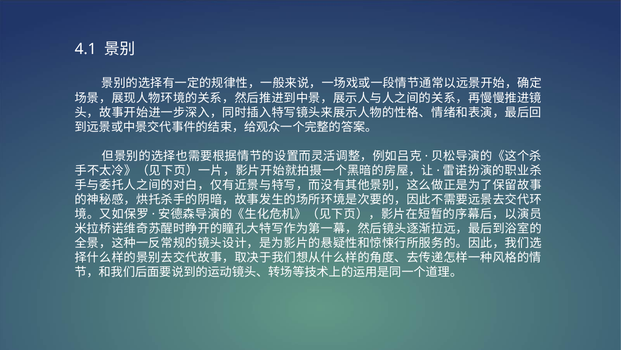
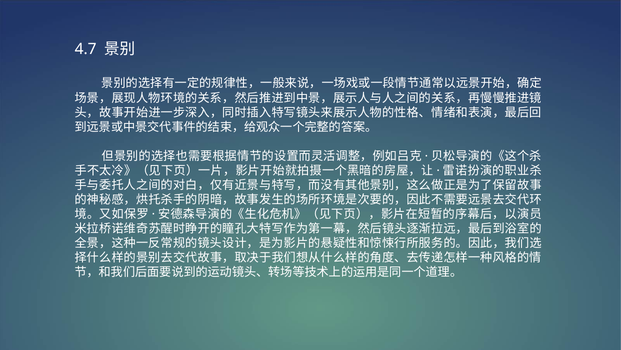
4.1: 4.1 -> 4.7 (86, 49)
